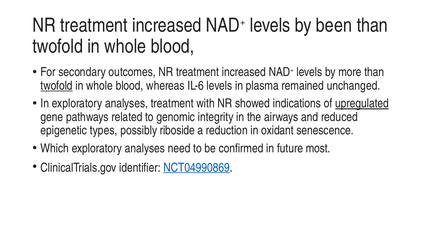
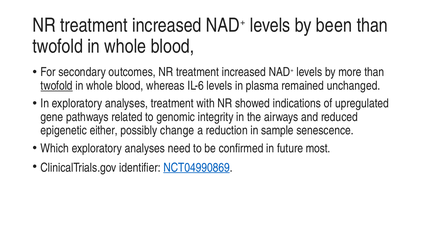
upregulated underline: present -> none (362, 104)
types: types -> either (104, 130)
riboside: riboside -> change (177, 130)
oxidant: oxidant -> sample (277, 130)
